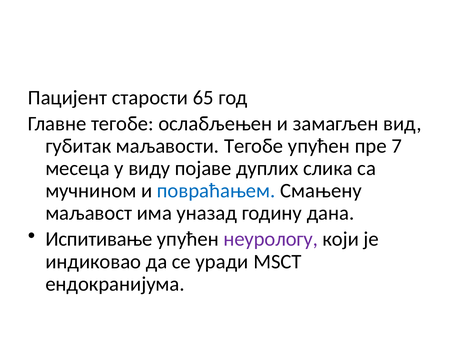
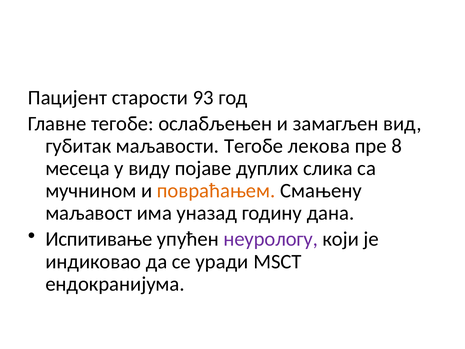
65: 65 -> 93 (203, 98)
Тегобе упућен: упућен -> лекова (319, 146)
7: 7 -> 8 (397, 146)
повраћањем colour: blue -> orange (216, 191)
